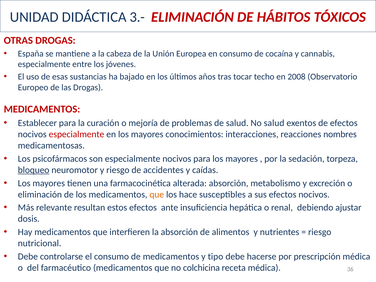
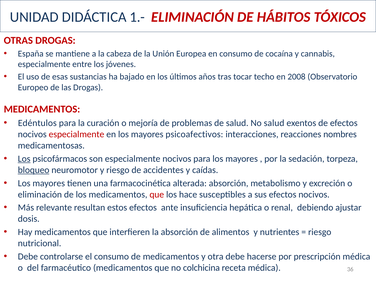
3.-: 3.- -> 1.- (137, 17)
Establecer: Establecer -> Edéntulos (37, 123)
conocimientos: conocimientos -> psicoafectivos (194, 134)
Los underline: none -> present (24, 159)
que colour: orange -> red (157, 194)
tipo: tipo -> otra (216, 256)
